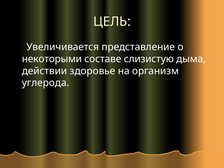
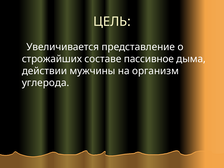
некоторыми: некоторыми -> строжайших (52, 59)
слизистую: слизистую -> пассивное (149, 59)
здоровье: здоровье -> мужчины (93, 71)
